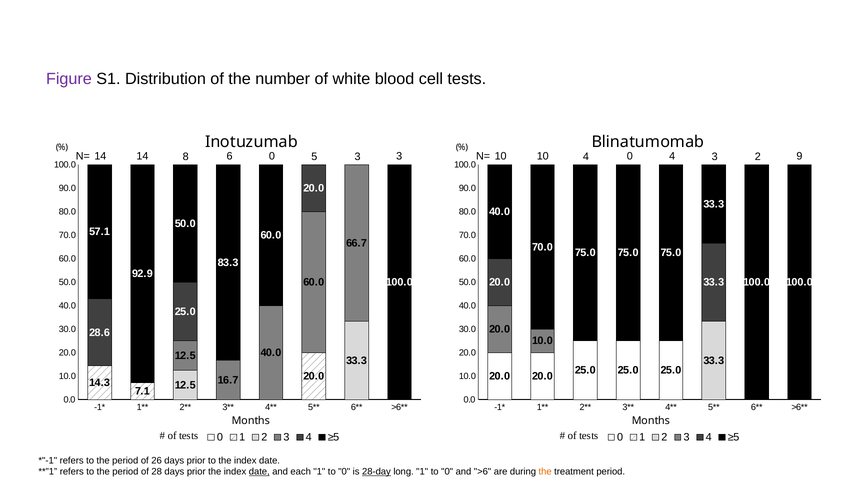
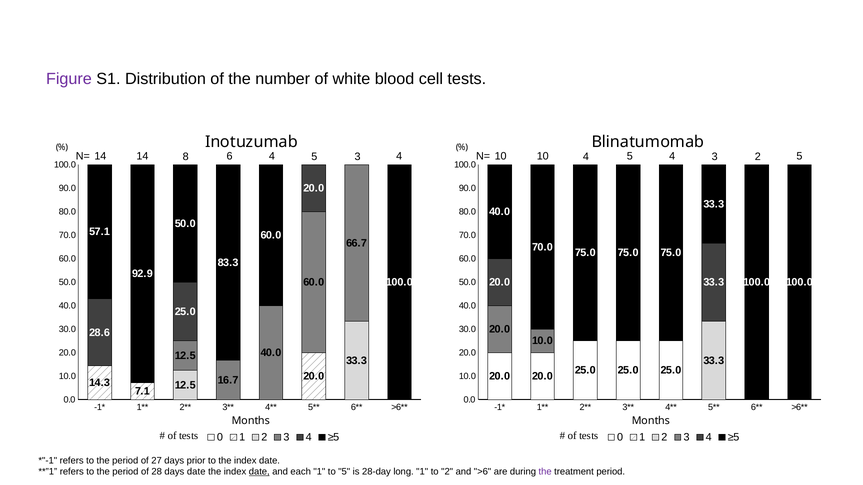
6 0: 0 -> 4 (272, 156)
5 3 3: 3 -> 4 (399, 156)
10 4 0: 0 -> 5 (630, 156)
2 9: 9 -> 5 (799, 156)
26: 26 -> 27 (157, 461)
28 days prior: prior -> date (196, 472)
each 1 to 0: 0 -> 5 (344, 472)
28-day underline: present -> none (376, 472)
long 1 to 0: 0 -> 2 (447, 472)
the colour: orange -> purple (545, 472)
